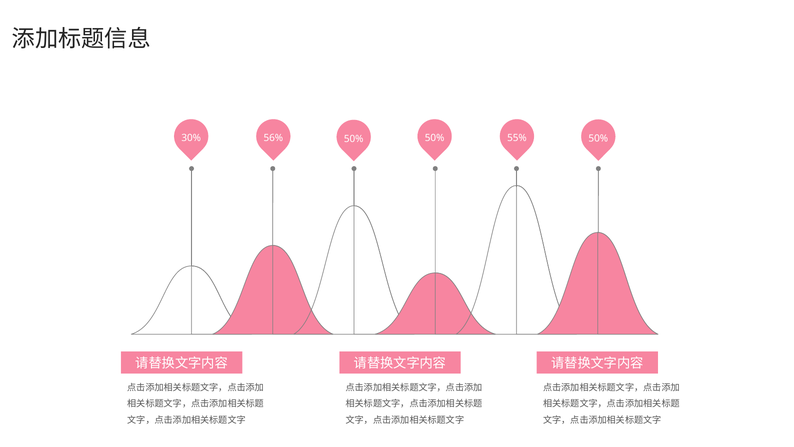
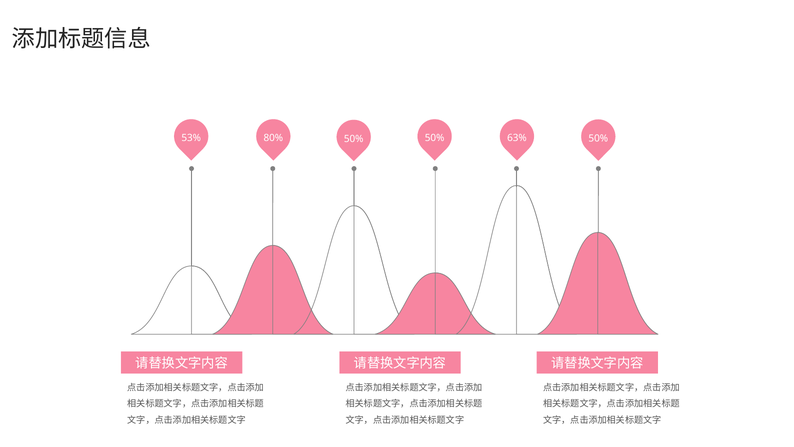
30%: 30% -> 53% (191, 138)
56%: 56% -> 80% (273, 138)
55%: 55% -> 63% (517, 138)
